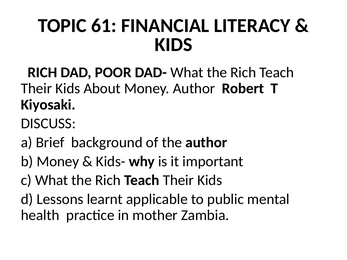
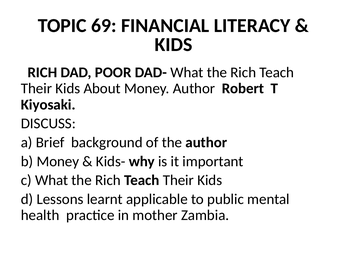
61: 61 -> 69 (104, 26)
